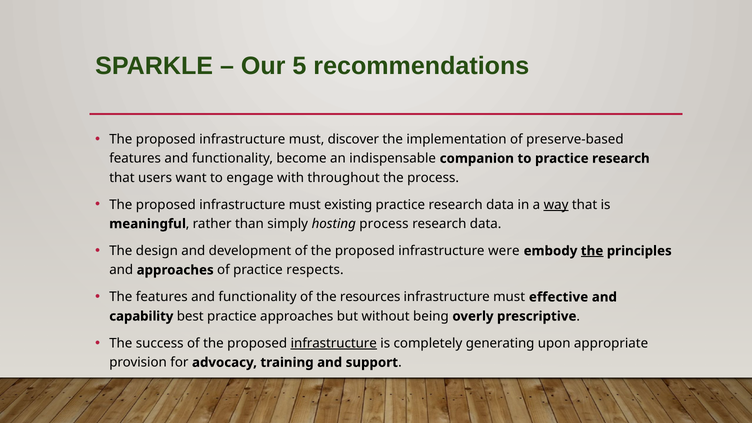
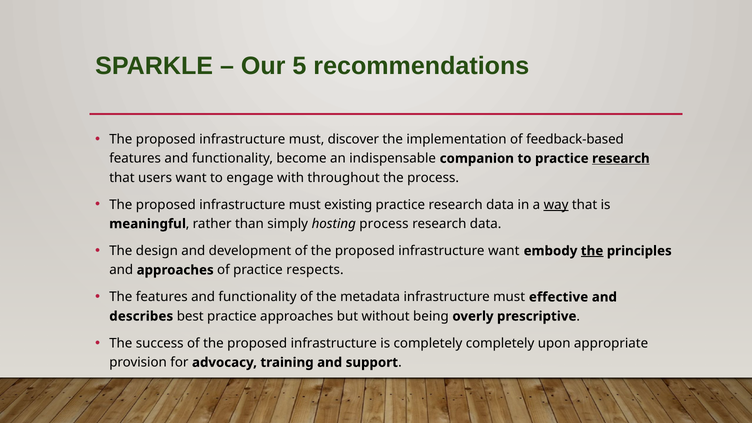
preserve-based: preserve-based -> feedback-based (575, 139)
research underline: none -> present (621, 158)
infrastructure were: were -> want (504, 251)
resources: resources -> metadata (370, 297)
capability: capability -> describes (141, 316)
infrastructure underline: present -> none (334, 343)
completely generating: generating -> completely (500, 343)
